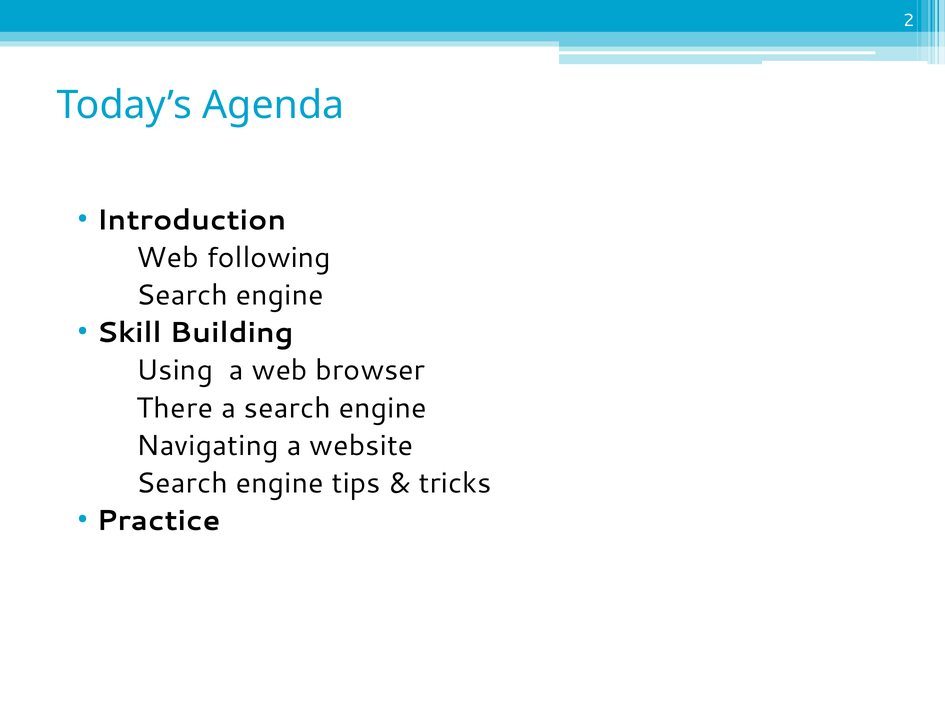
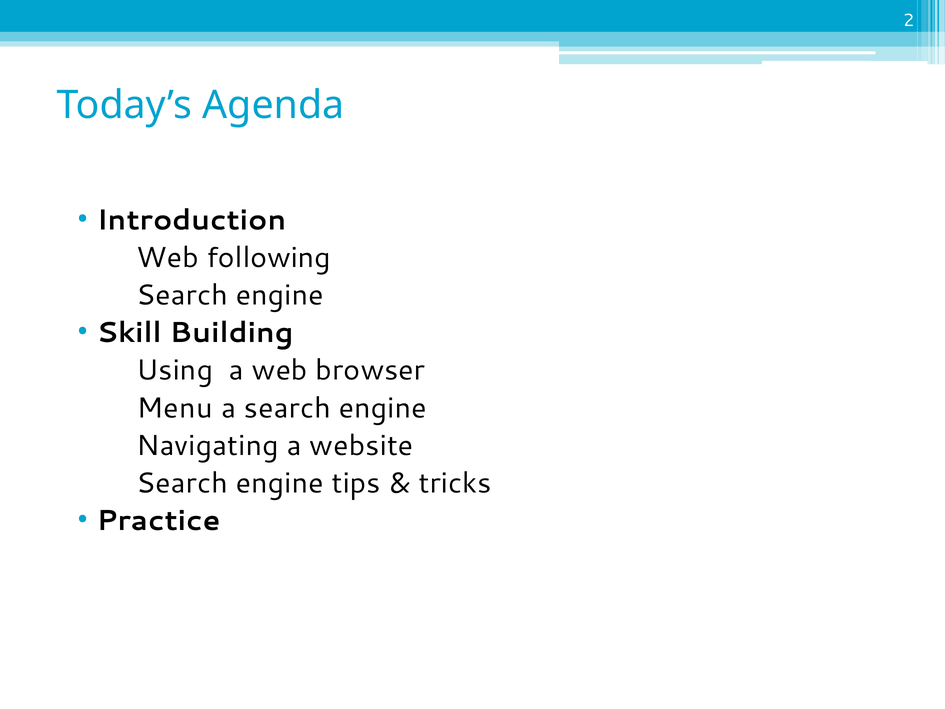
There: There -> Menu (175, 408)
